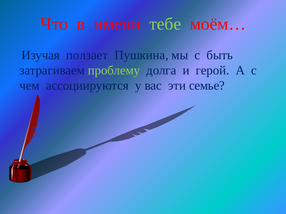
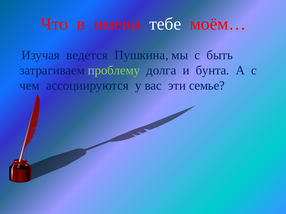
тебе colour: light green -> white (165, 24)
ползает: ползает -> ведется (87, 55)
герой: герой -> бунта (213, 71)
